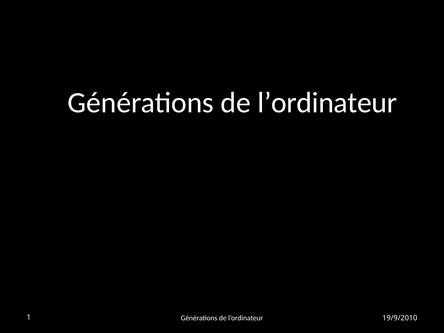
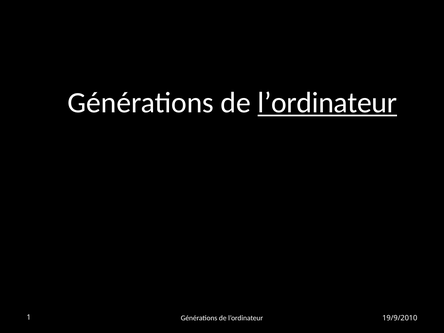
l’ordinateur underline: none -> present (327, 103)
